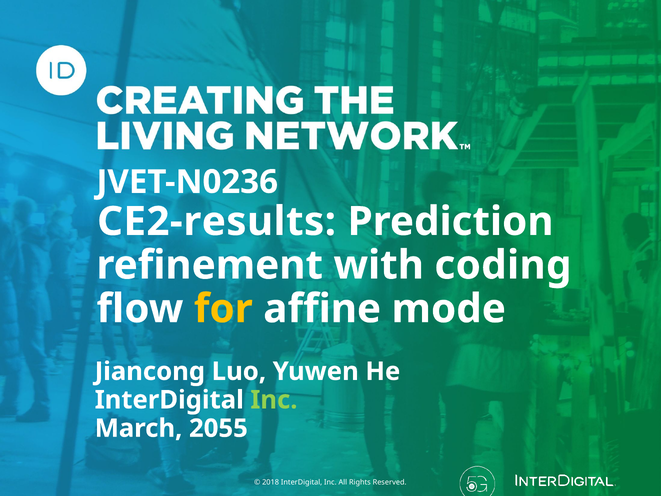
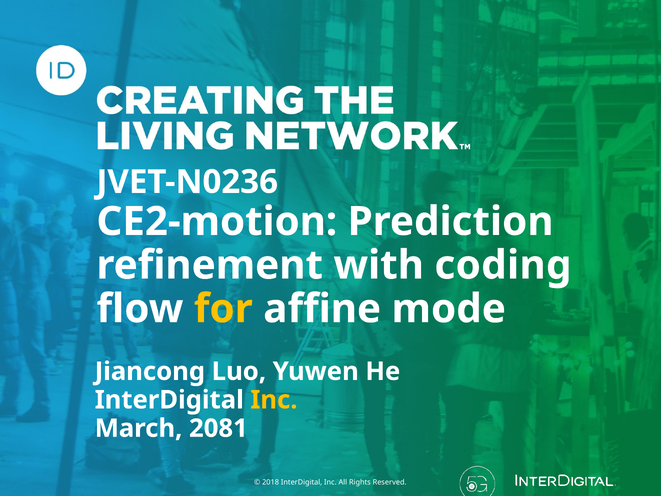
CE2-results: CE2-results -> CE2-motion (217, 222)
Inc colour: light green -> yellow (274, 400)
2055: 2055 -> 2081 (218, 428)
